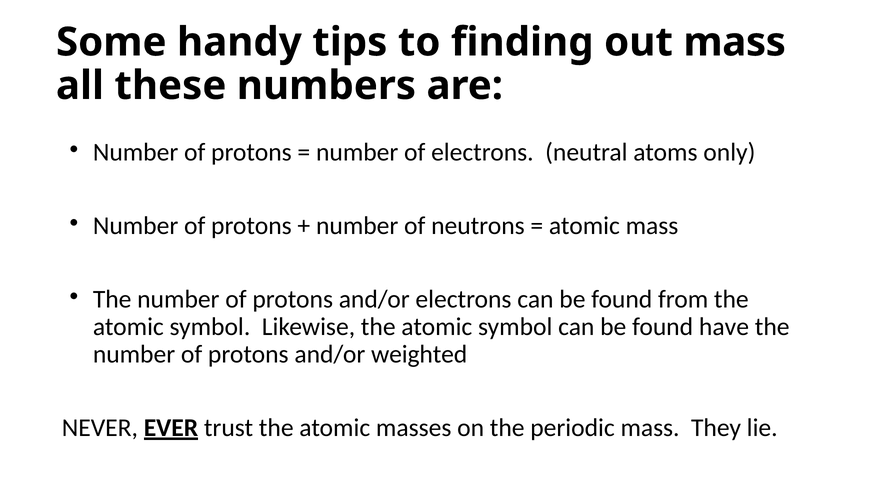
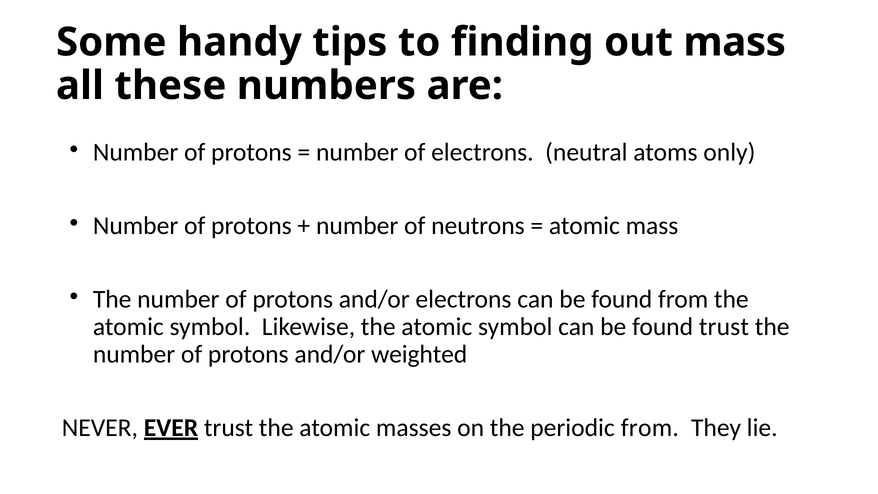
found have: have -> trust (724, 327)
periodic mass: mass -> from (650, 428)
